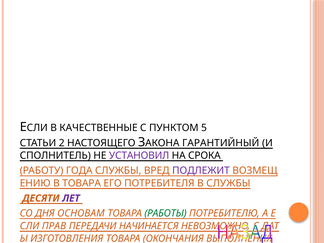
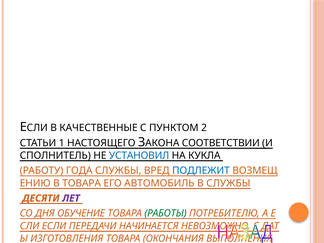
5: 5 -> 2 (204, 128)
2: 2 -> 1 (62, 143)
ГАРАНТИЙНЫЙ: ГАРАНТИЙНЫЙ -> СООТВЕТСТВИИ (221, 143)
УСТАНОВИЛ colour: purple -> blue (139, 156)
СРОКА: СРОКА -> КУКЛА (204, 156)
ПОДЛЕЖИТ colour: purple -> blue (201, 171)
ПОТРЕБИТЕЛЯ: ПОТРЕБИТЕЛЯ -> АВТОМОБИЛЬ (159, 183)
ОСНОВАМ: ОСНОВАМ -> ОБУЧЕНИЕ (81, 213)
ПРАВ: ПРАВ -> ЕСЛИ (54, 226)
